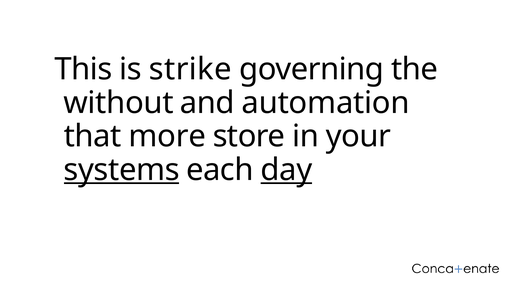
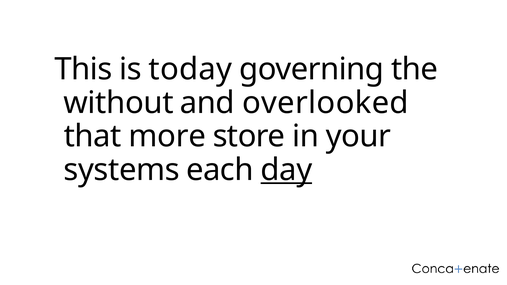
strike: strike -> today (190, 69)
automation: automation -> overlooked (325, 103)
systems underline: present -> none (122, 170)
